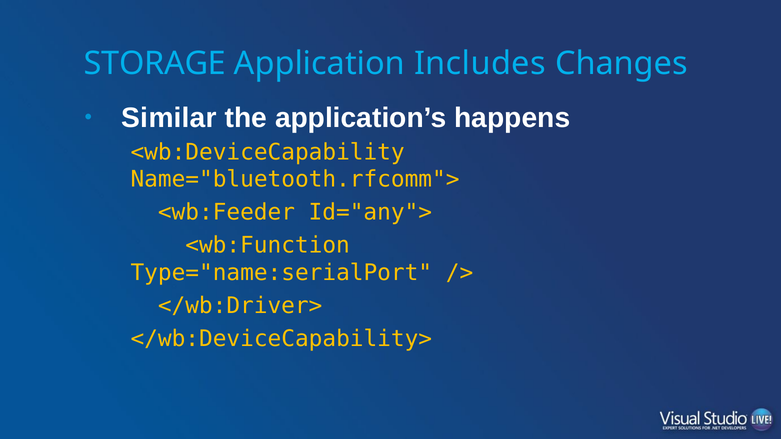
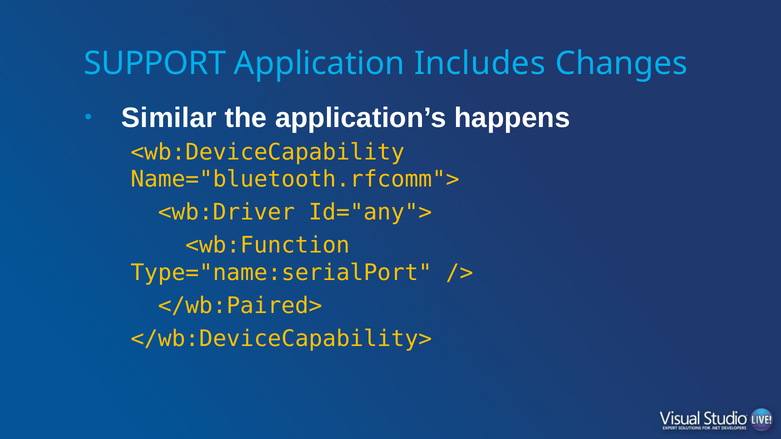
STORAGE: STORAGE -> SUPPORT (155, 64)
<wb:Feeder: <wb:Feeder -> <wb:Driver (226, 213)
</wb:Driver>: </wb:Driver> -> </wb:Paired> (240, 306)
